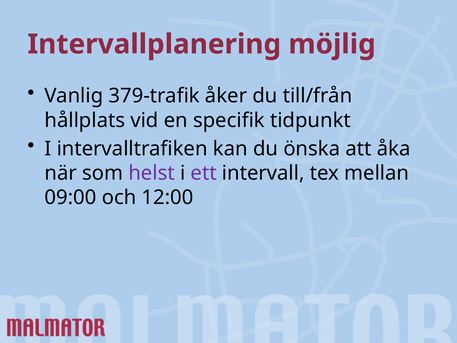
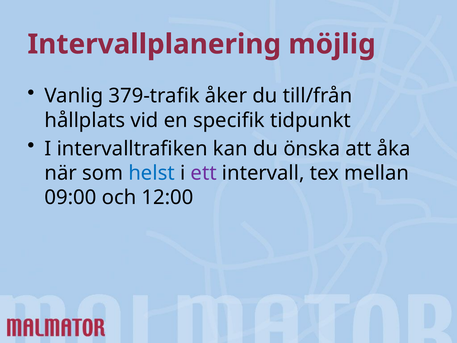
helst colour: purple -> blue (152, 173)
